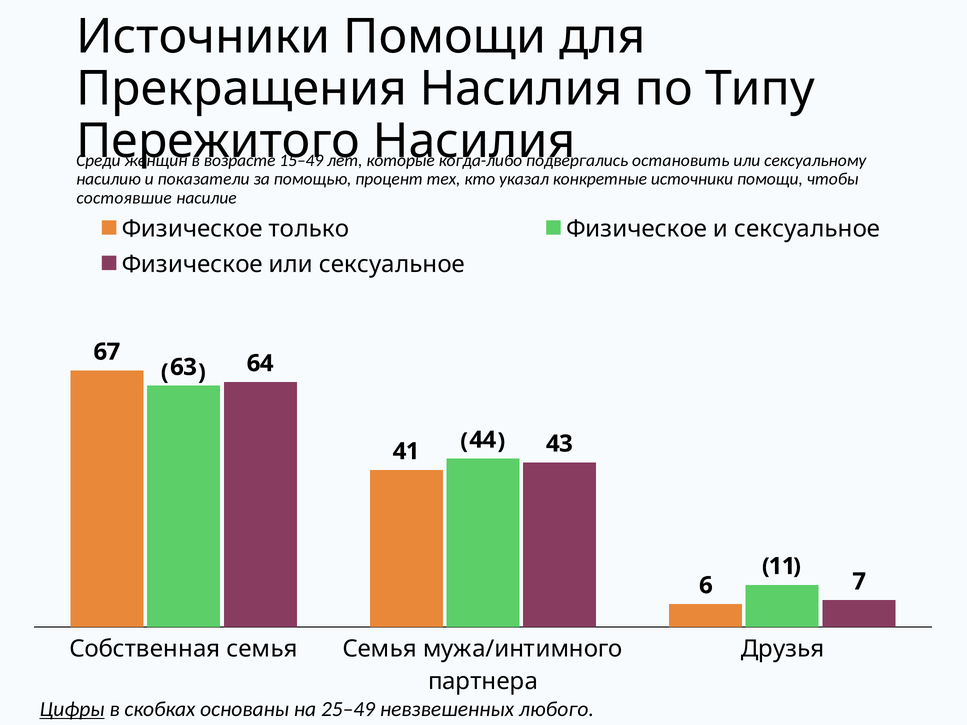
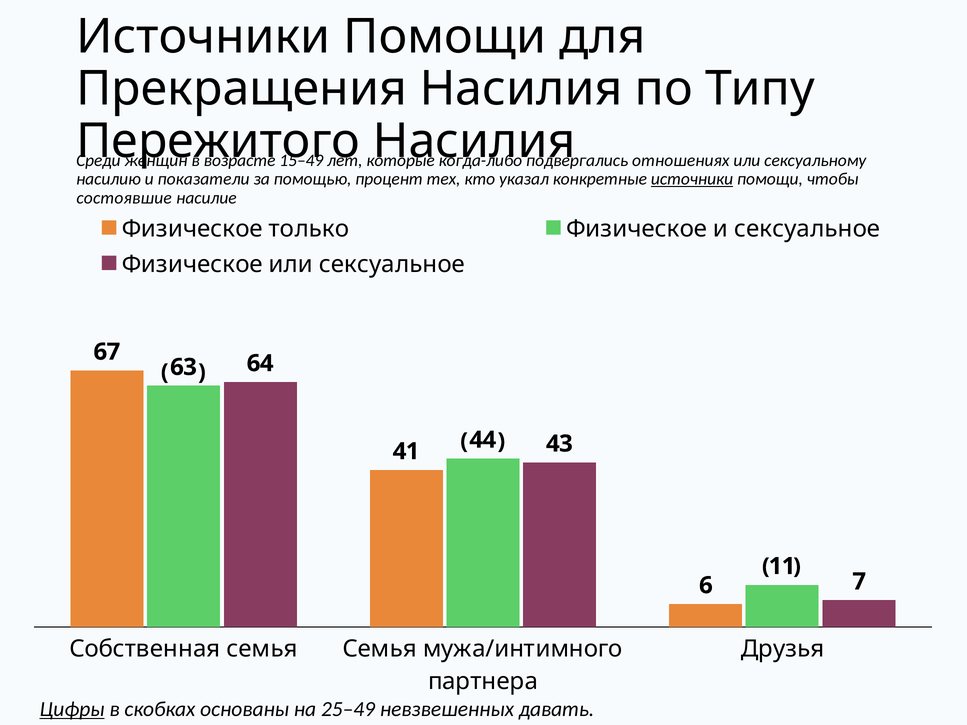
остановить: остановить -> отношениях (681, 160)
источники underline: none -> present (692, 179)
любого: любого -> давать (557, 709)
